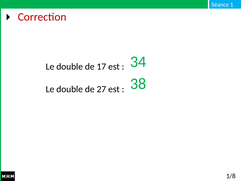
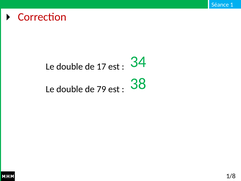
27: 27 -> 79 (101, 89)
